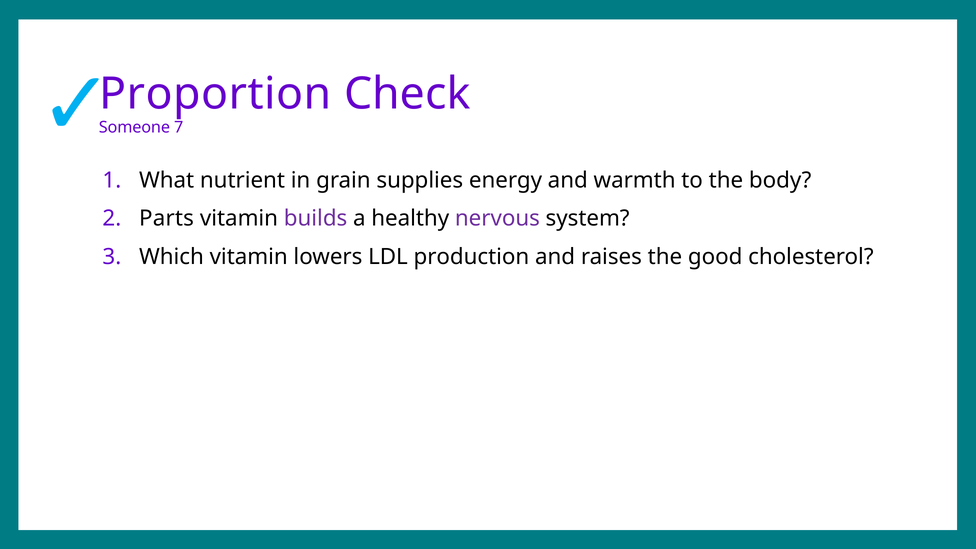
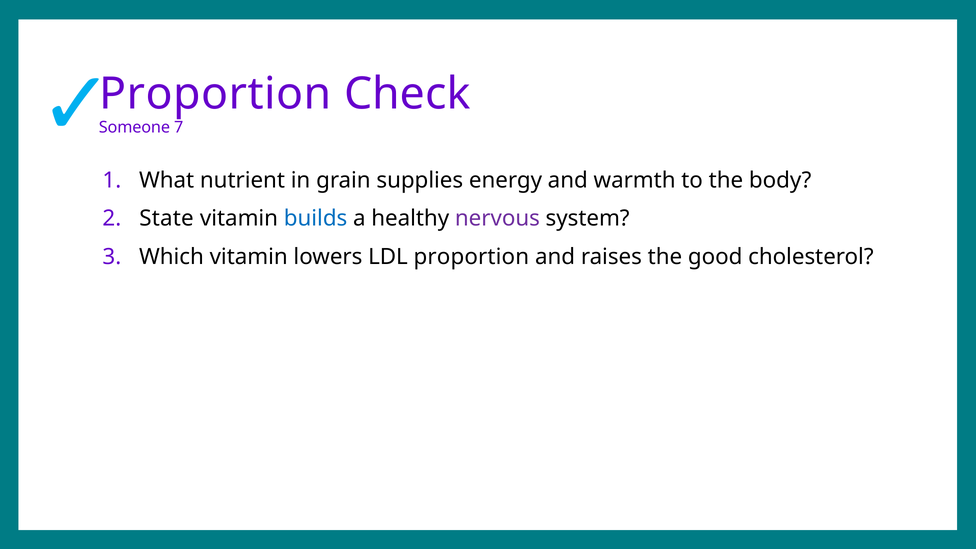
Parts: Parts -> State (166, 219)
builds colour: purple -> blue (316, 219)
LDL production: production -> proportion (471, 257)
